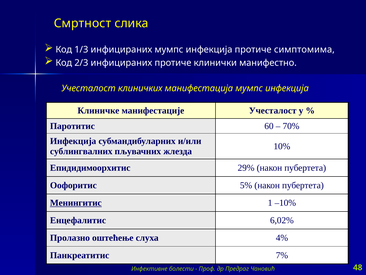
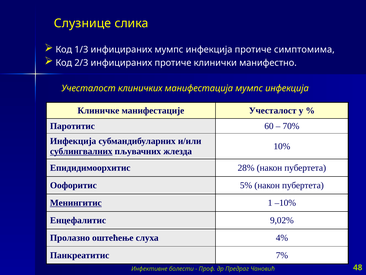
Смртност: Смртност -> Слузнице (83, 23)
сублингвалних underline: none -> present (81, 151)
29%: 29% -> 28% (246, 168)
6,02%: 6,02% -> 9,02% (282, 220)
